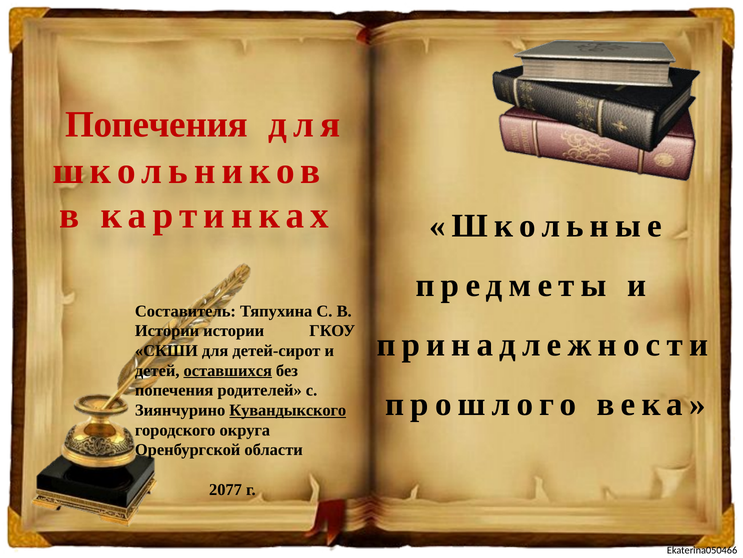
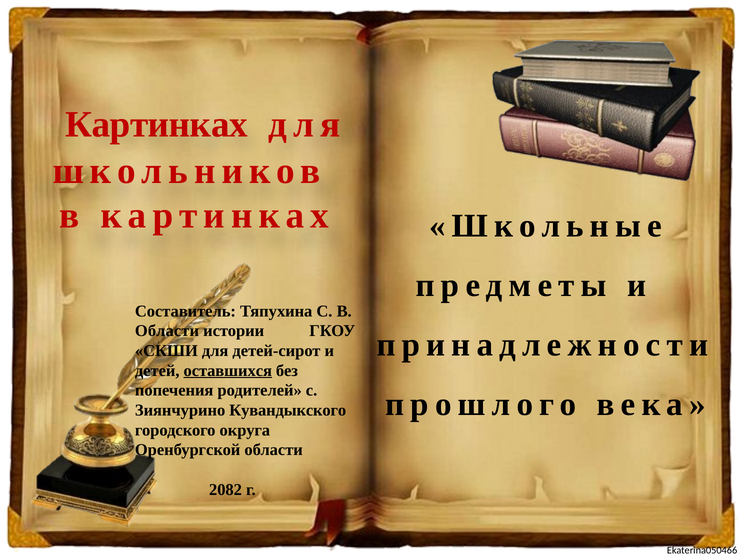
Попечения: Попечения -> Картинках (156, 124)
Истории: Истории -> Области (167, 331)
Кувандыкского underline: present -> none (288, 410)
2077: 2077 -> 2082 (225, 489)
